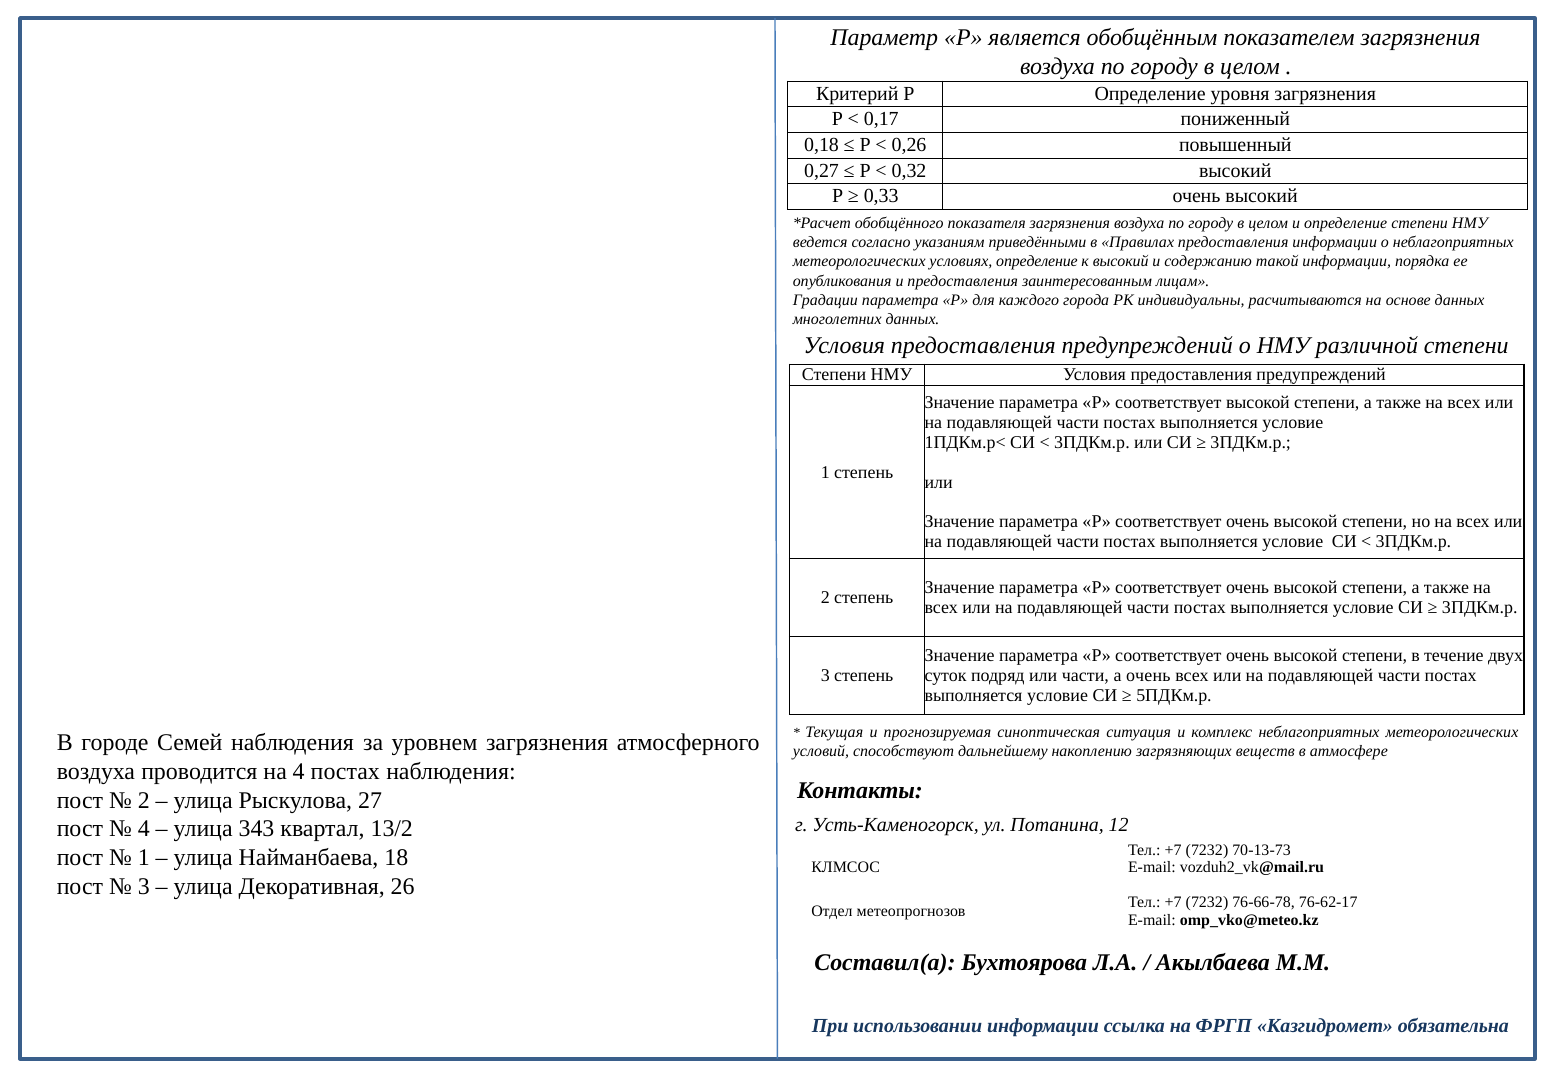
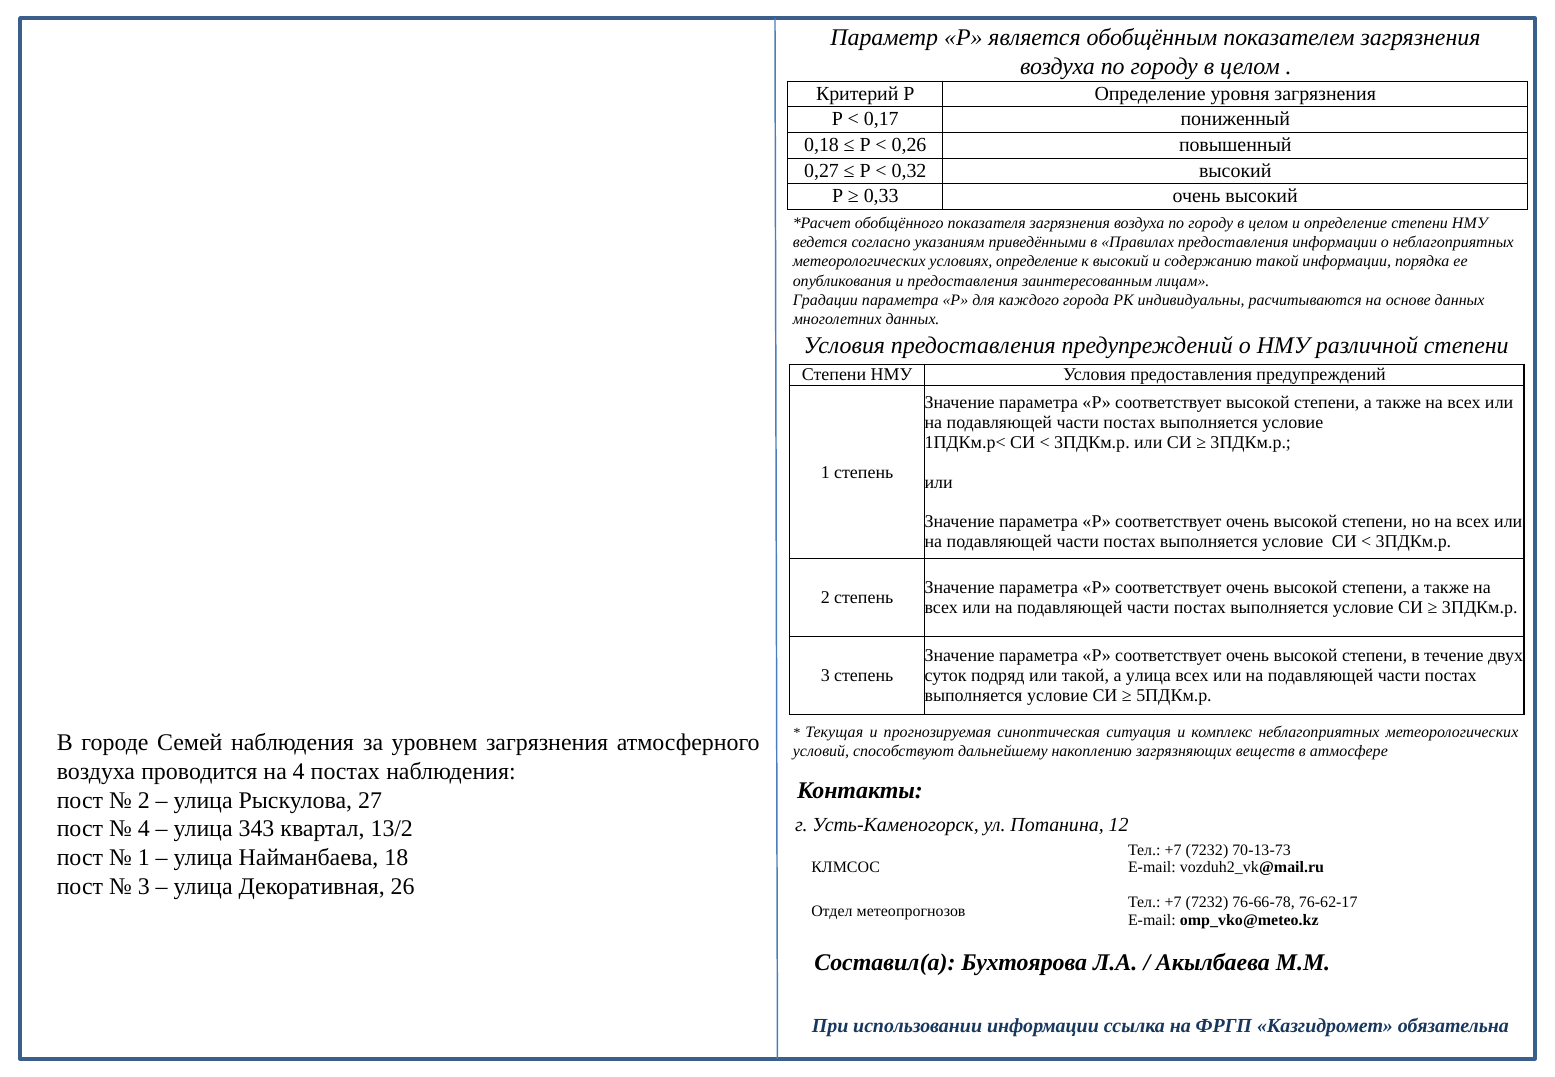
или части: части -> такой (1085, 675)
а очень: очень -> улица (1148, 675)
